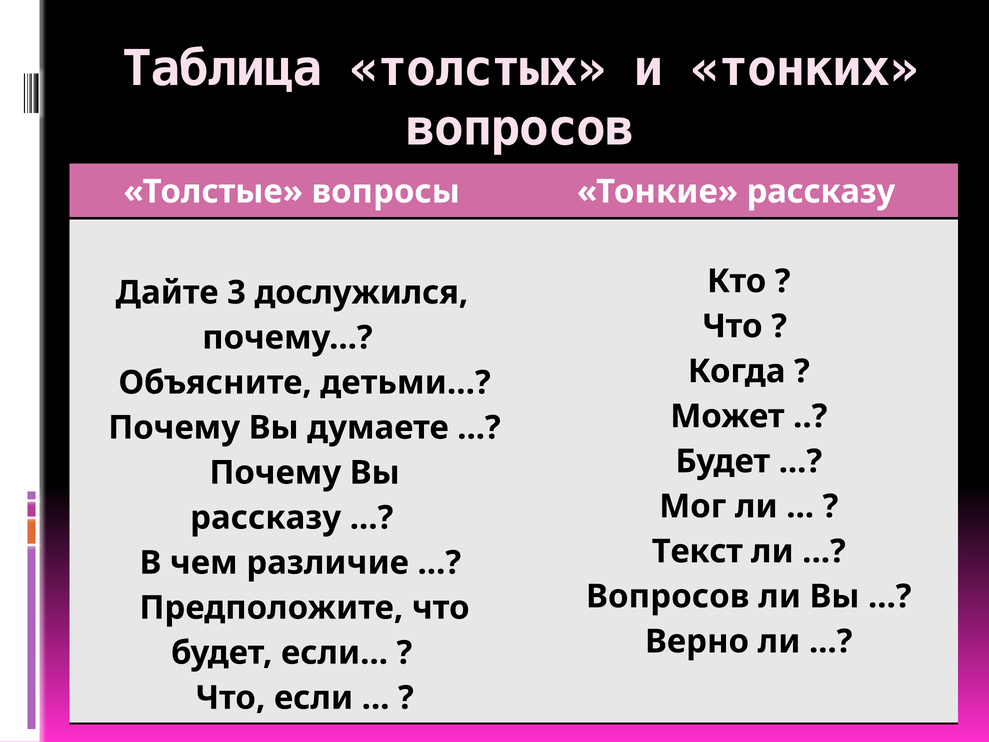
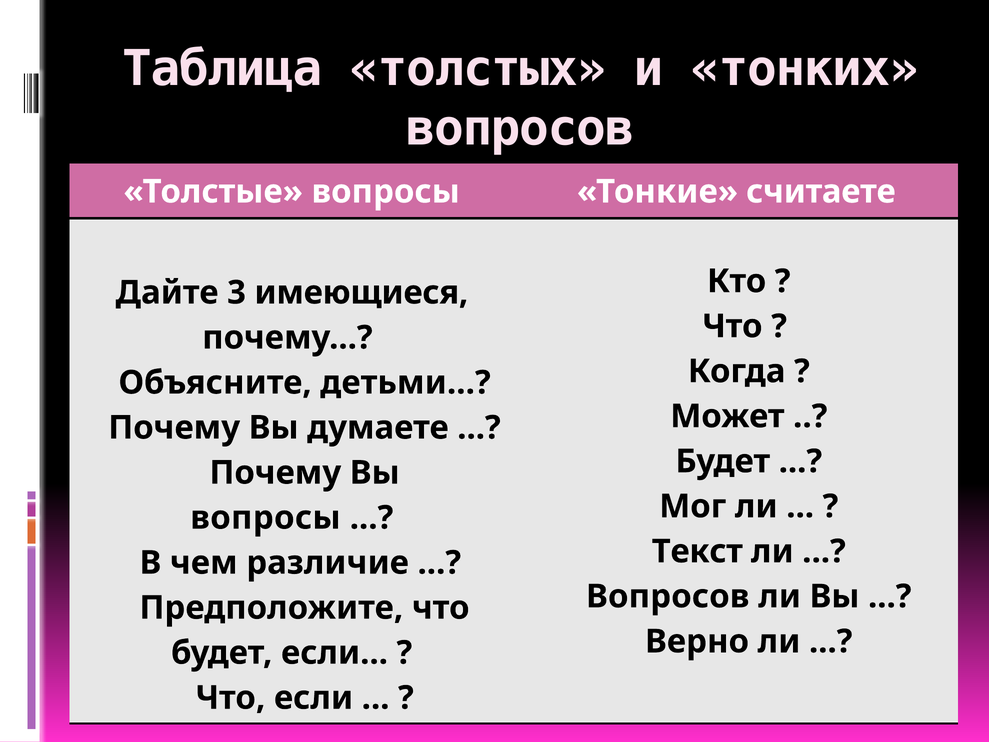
Тонкие рассказу: рассказу -> считаете (821, 192)
дослужился: дослужился -> имеющиеся (361, 293)
рассказу: рассказу -> вопросы (265, 518)
